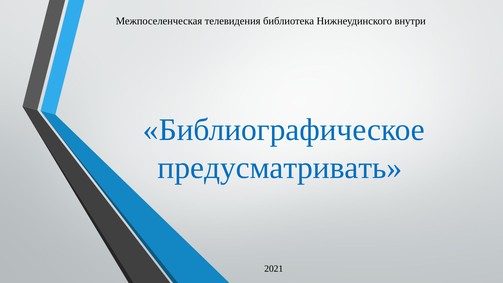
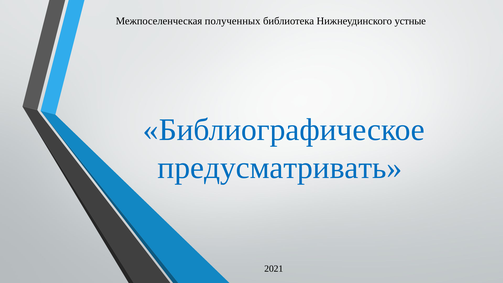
телевидения: телевидения -> полученных (233, 21)
внутри: внутри -> устные (410, 21)
